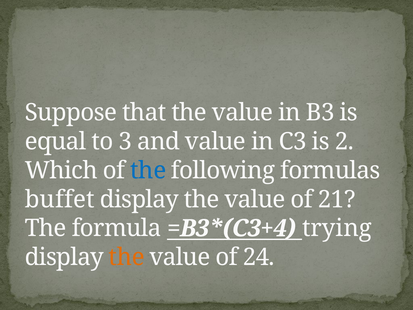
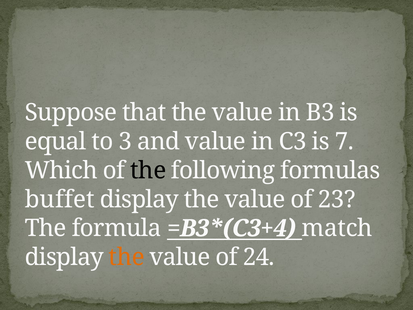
2: 2 -> 7 (344, 141)
the colour: blue -> black (148, 170)
21: 21 -> 23 (337, 199)
trying: trying -> match (337, 228)
